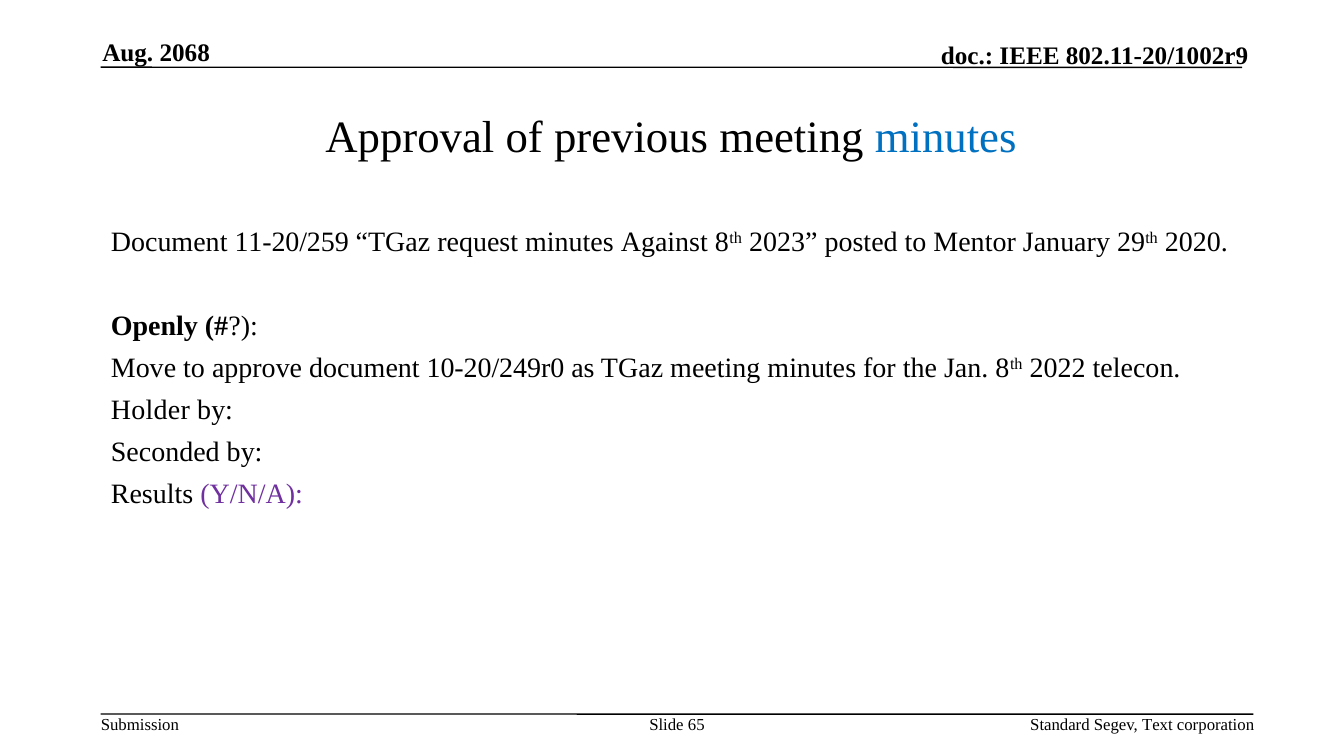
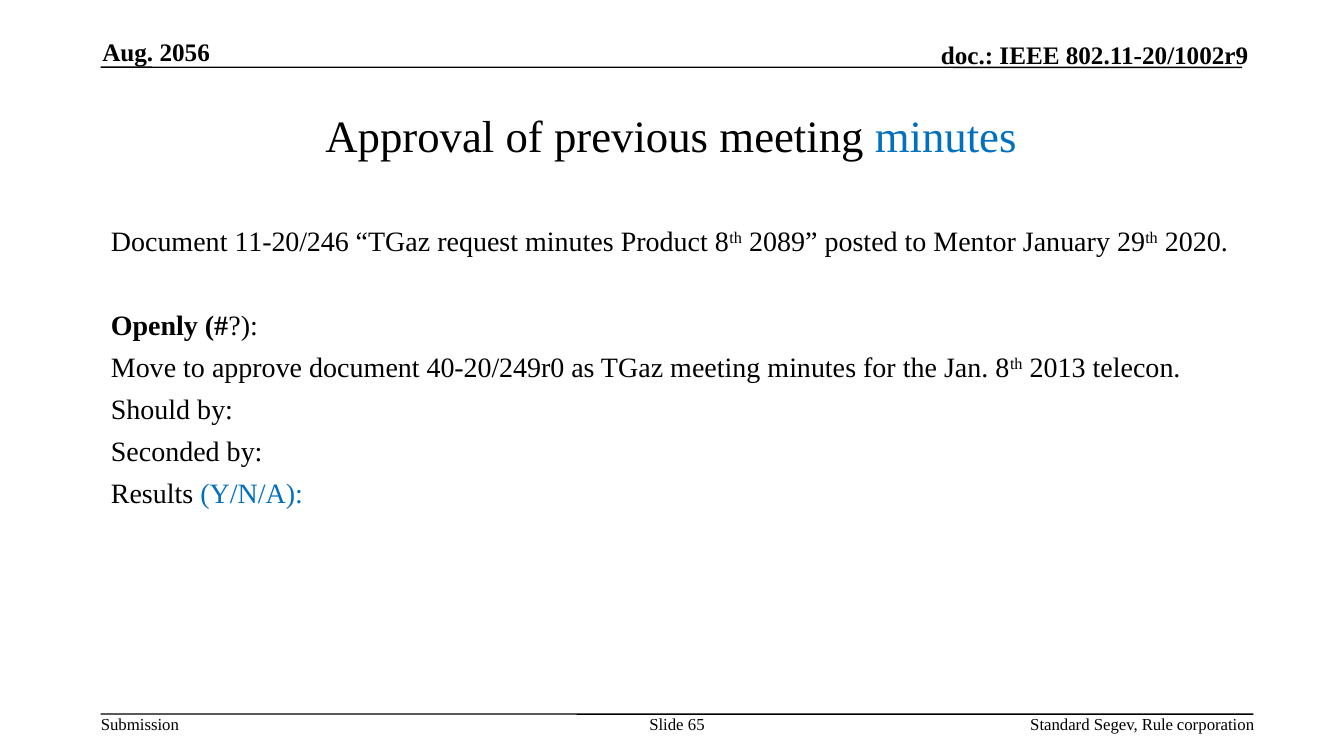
2068: 2068 -> 2056 (185, 53)
11-20/259: 11-20/259 -> 11-20/246 (292, 242)
Against: Against -> Product (664, 242)
2023: 2023 -> 2089 (783, 242)
10-20/249r0: 10-20/249r0 -> 40-20/249r0 (495, 368)
2022: 2022 -> 2013 (1058, 368)
Holder: Holder -> Should (151, 410)
Y/N/A colour: purple -> blue (252, 494)
Text: Text -> Rule (1157, 725)
